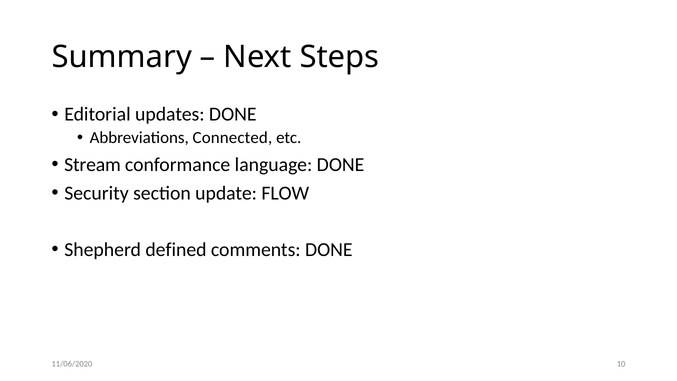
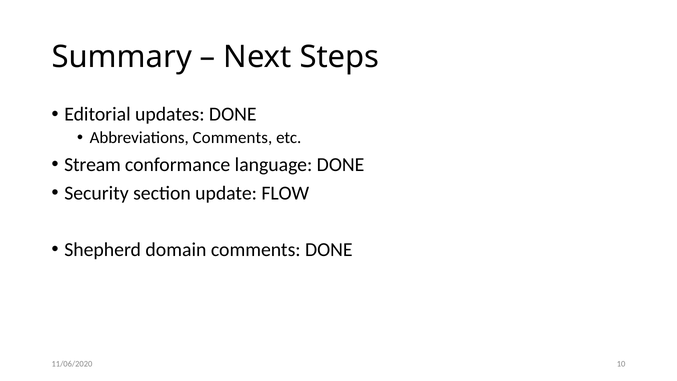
Abbreviations Connected: Connected -> Comments (232, 138)
defined: defined -> domain (176, 250)
